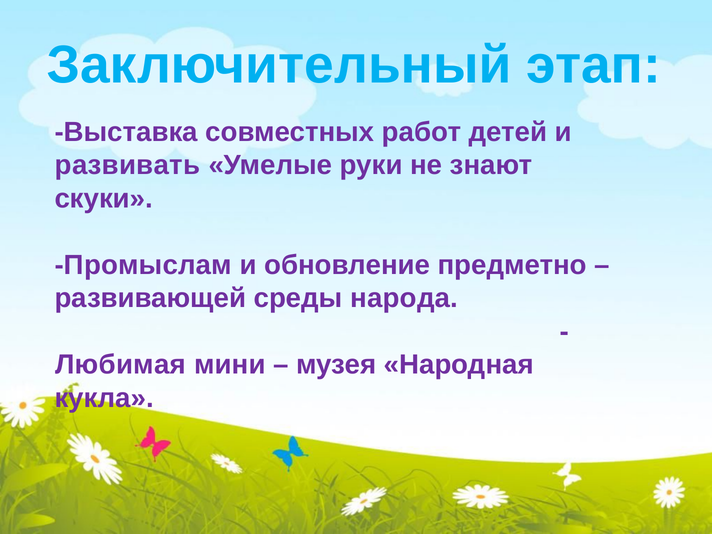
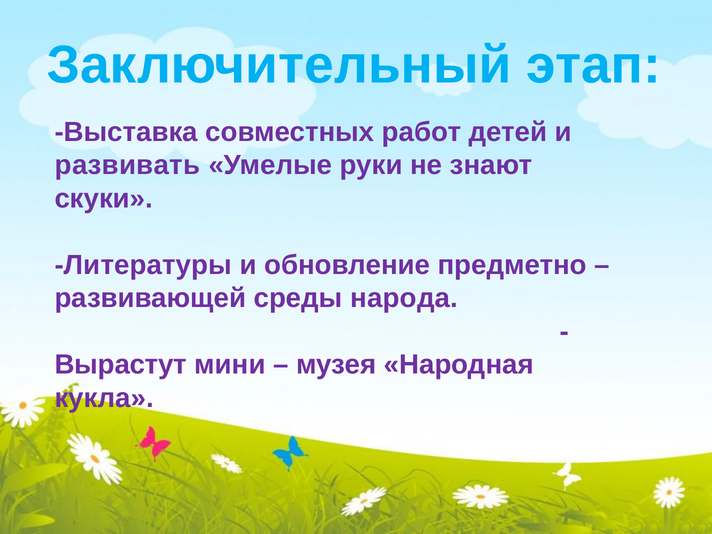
Промыслам: Промыслам -> Литературы (143, 265)
Любимая: Любимая -> Вырастут (121, 365)
